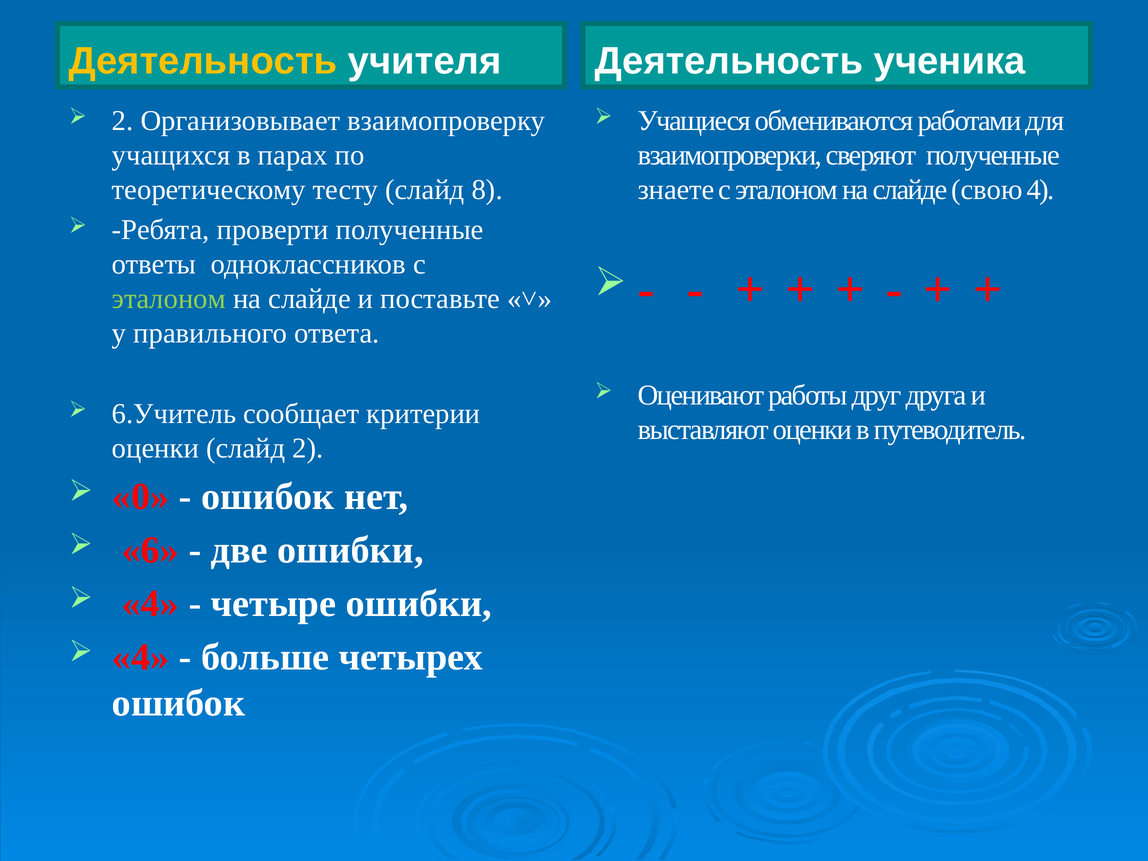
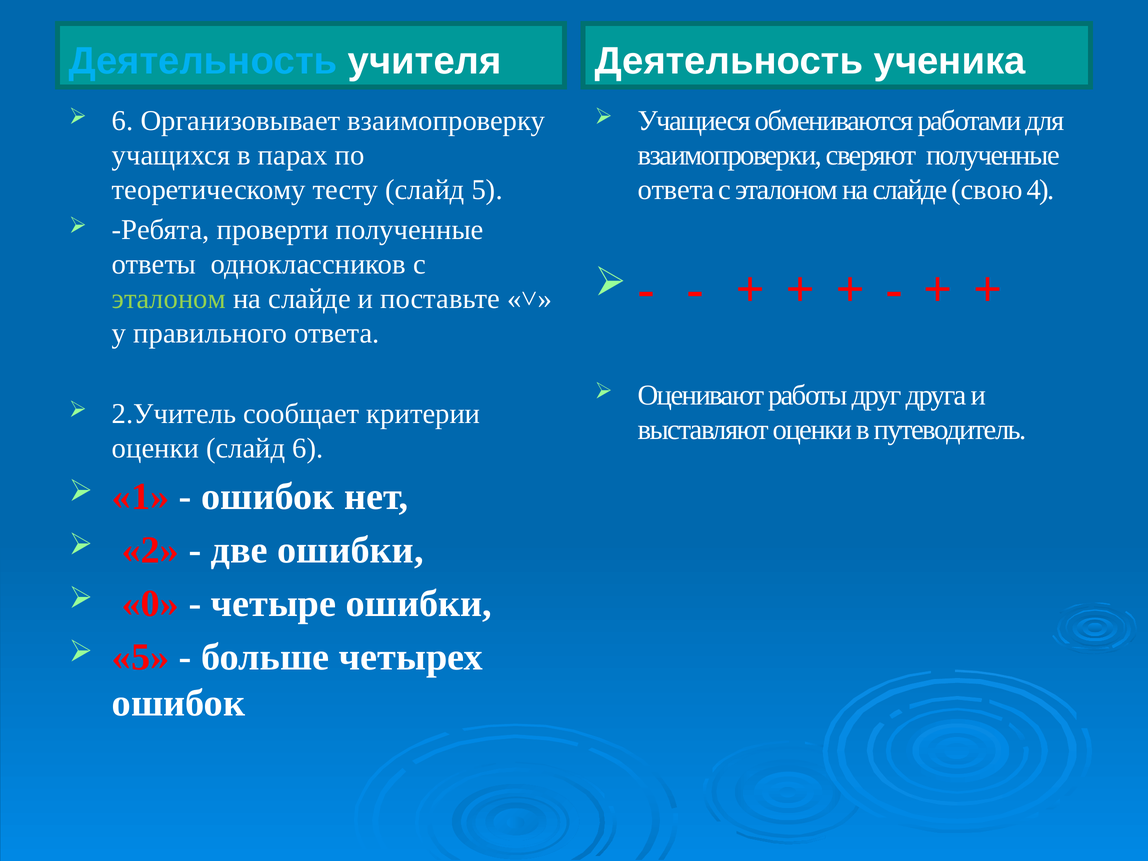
Деятельность colour: yellow -> light blue (203, 61)
2: 2 -> 6 (123, 121)
слайд 8: 8 -> 5 (487, 190)
знаете: знаете -> ответа (676, 190)
6.Учитель: 6.Учитель -> 2.Учитель (174, 414)
слайд 2: 2 -> 6 (308, 448)
0: 0 -> 1 (141, 497)
6: 6 -> 2 (150, 550)
4: 4 -> 0 (150, 604)
4: 4 -> 5 (141, 657)
